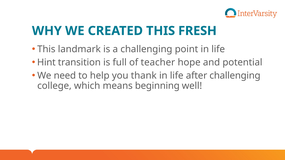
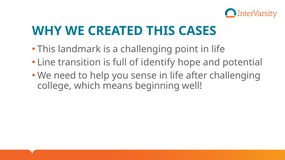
FRESH: FRESH -> CASES (197, 31)
Hint: Hint -> Line (46, 62)
teacher: teacher -> identify (158, 62)
thank: thank -> sense (144, 76)
